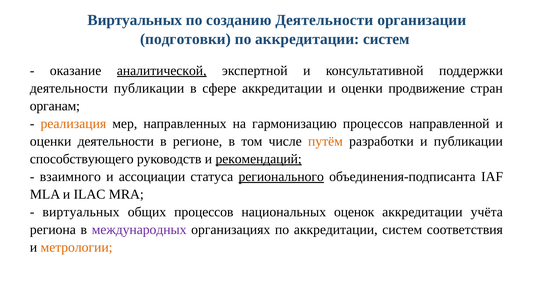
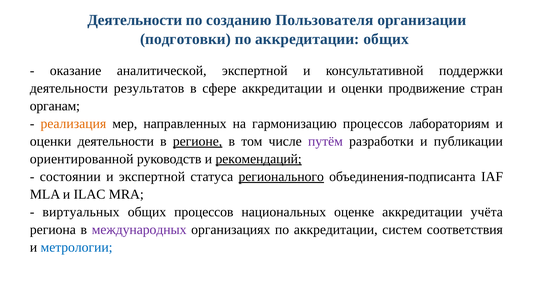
Виртуальных: Виртуальных -> Деятельности (135, 20)
созданию Деятельности: Деятельности -> Пользователя (324, 20)
систем: систем -> общих (386, 39)
аналитической underline: present -> none (162, 71)
деятельности публикации: публикации -> результатов (149, 88)
направленной: направленной -> лабораториям (449, 124)
регионе underline: none -> present (198, 141)
путём colour: orange -> purple (325, 141)
способствующего: способствующего -> ориентированной (82, 159)
взаимного: взаимного -> состоянии (70, 177)
и ассоциации: ассоциации -> экспертной (152, 177)
оценок: оценок -> оценке (354, 212)
метрологии colour: orange -> blue (77, 247)
